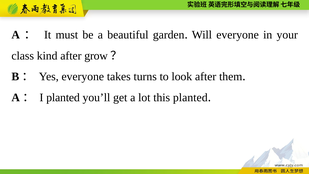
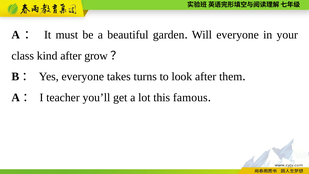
I planted: planted -> teacher (63, 97)
this planted: planted -> famous (190, 97)
